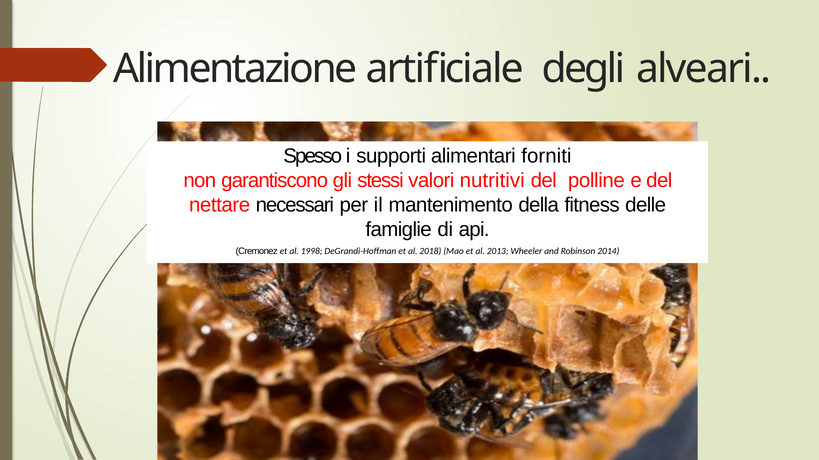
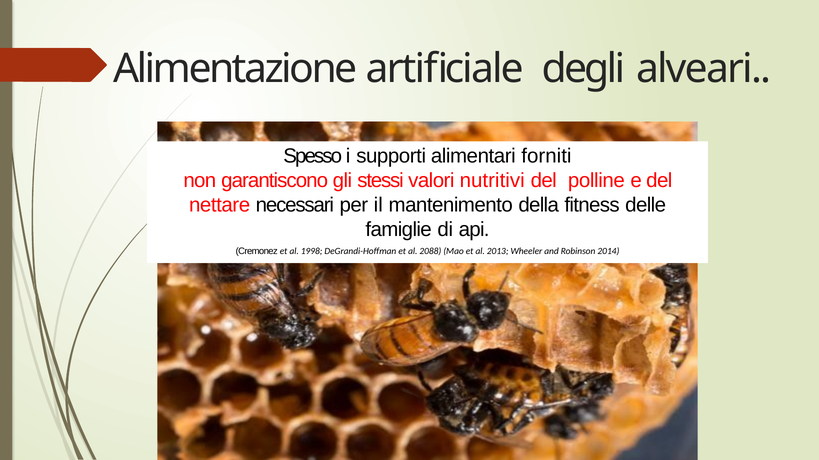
2018: 2018 -> 2088 (430, 252)
